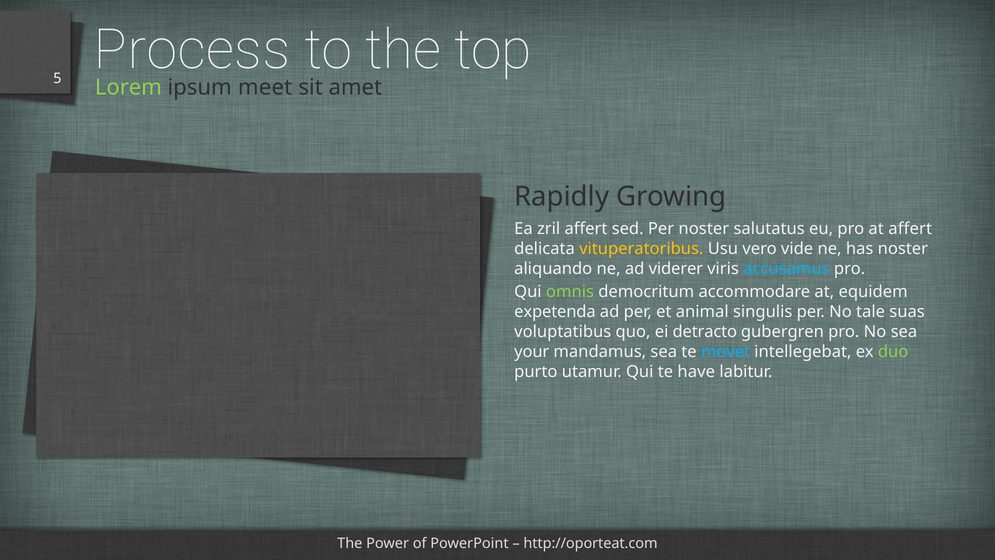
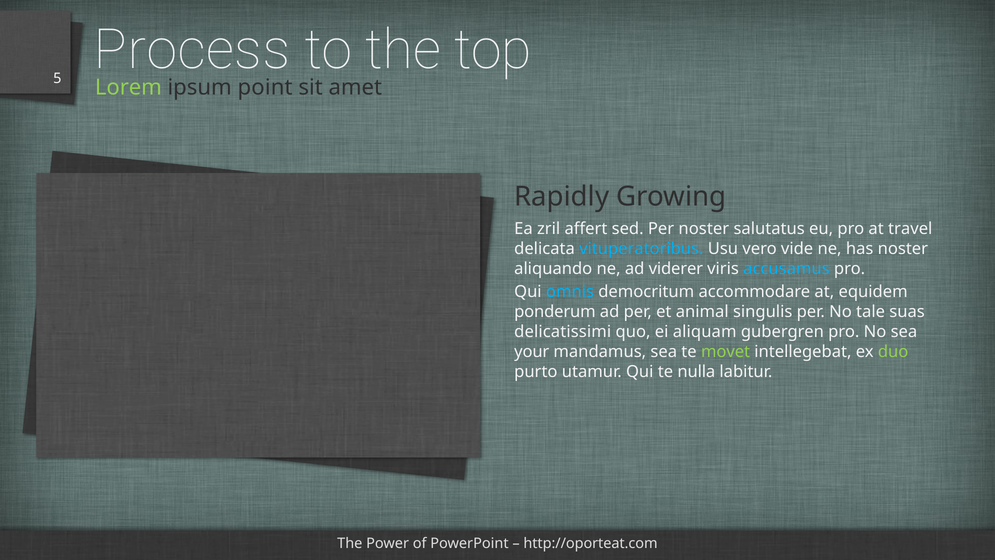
meet: meet -> point (265, 88)
at affert: affert -> travel (910, 229)
vituperatoribus colour: yellow -> light blue (641, 249)
omnis colour: light green -> light blue (570, 292)
expetenda: expetenda -> ponderum (555, 312)
voluptatibus: voluptatibus -> delicatissimi (563, 332)
detracto: detracto -> aliquam (705, 332)
movet colour: light blue -> light green (726, 352)
have: have -> nulla (696, 371)
